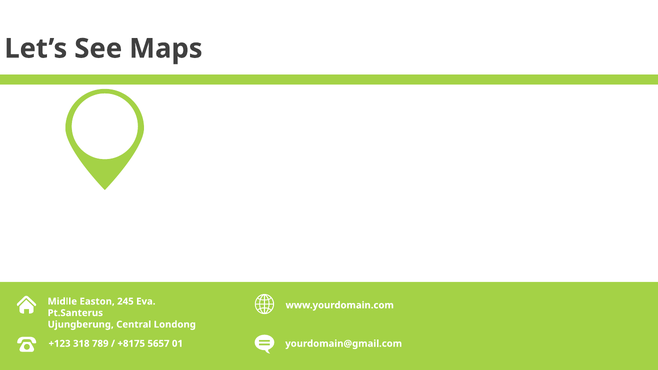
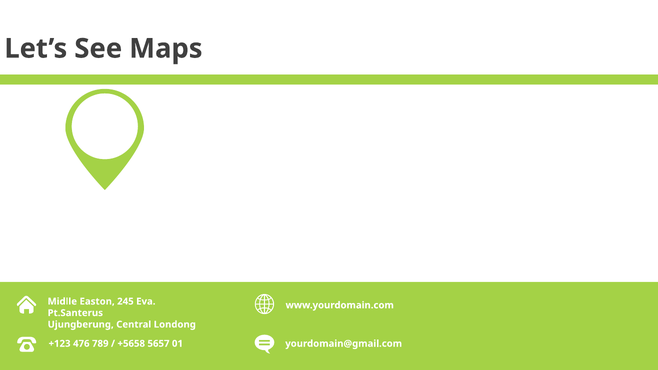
318: 318 -> 476 (81, 344)
+8175: +8175 -> +5658 (131, 344)
